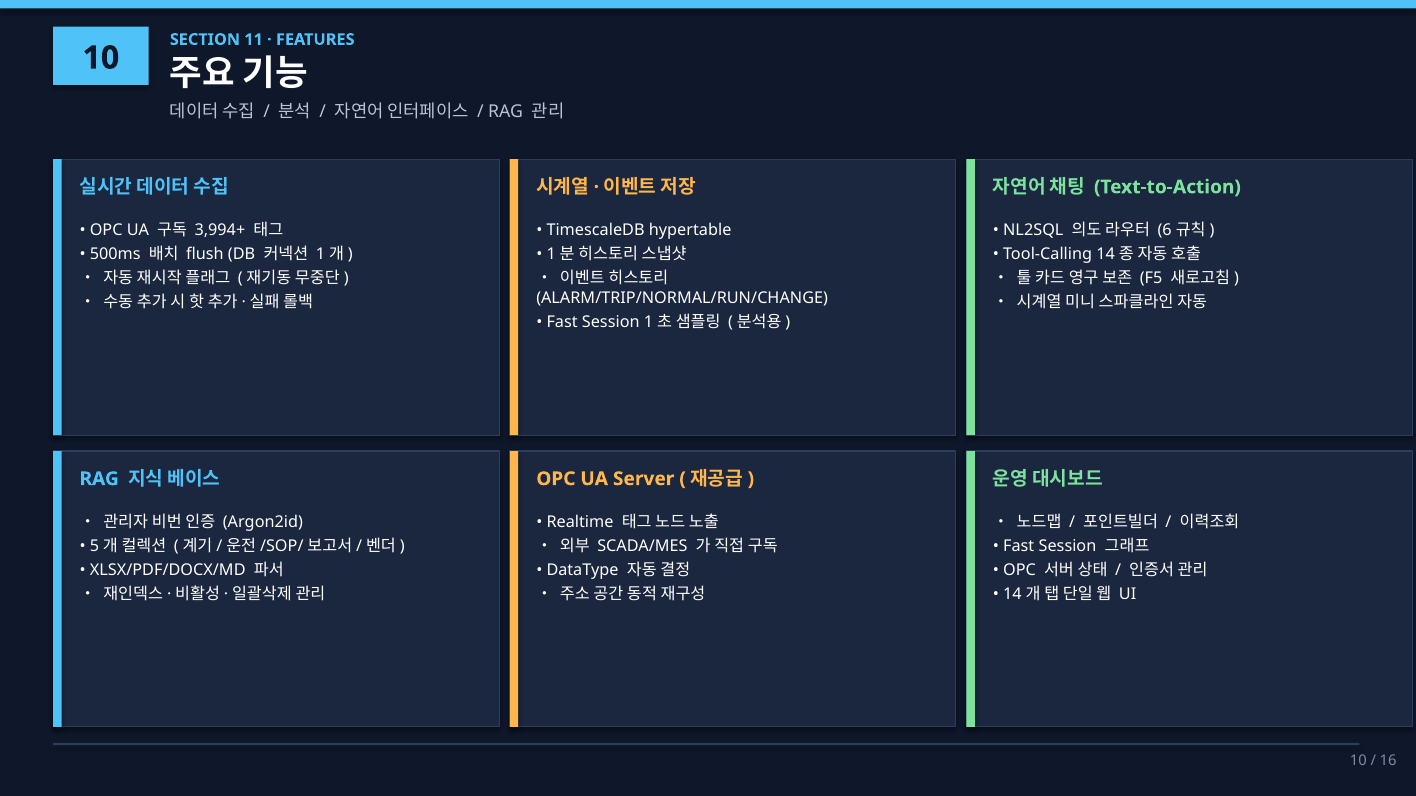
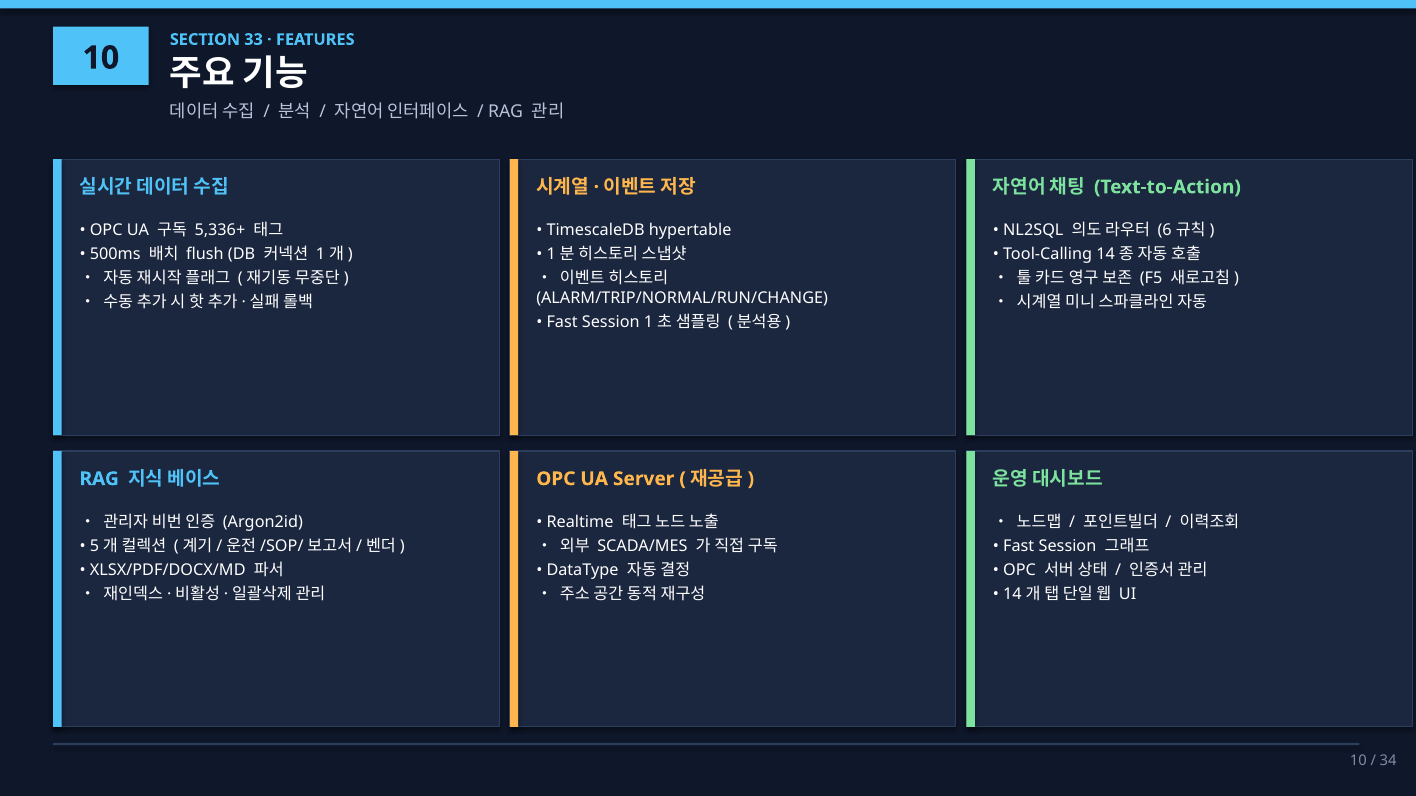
11: 11 -> 33 (254, 40)
3,994+: 3,994+ -> 5,336+ (220, 231)
16: 16 -> 34 (1388, 761)
